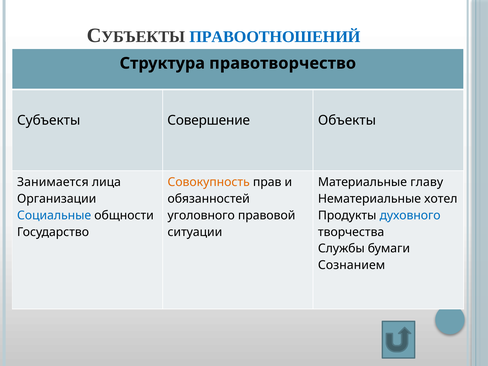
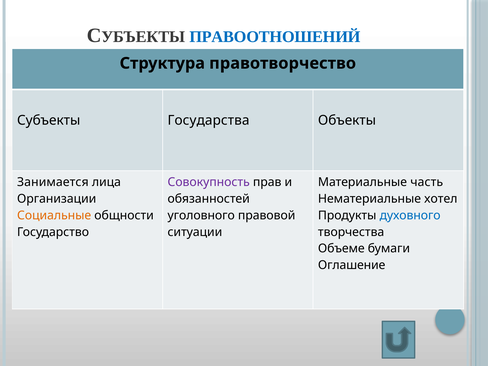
Совершение: Совершение -> Государства (209, 121)
Совокупность colour: orange -> purple (209, 182)
главу: главу -> часть (427, 182)
Социальные colour: blue -> orange (54, 215)
Службы: Службы -> Объеме (341, 249)
Сознанием: Сознанием -> Оглашение (352, 265)
